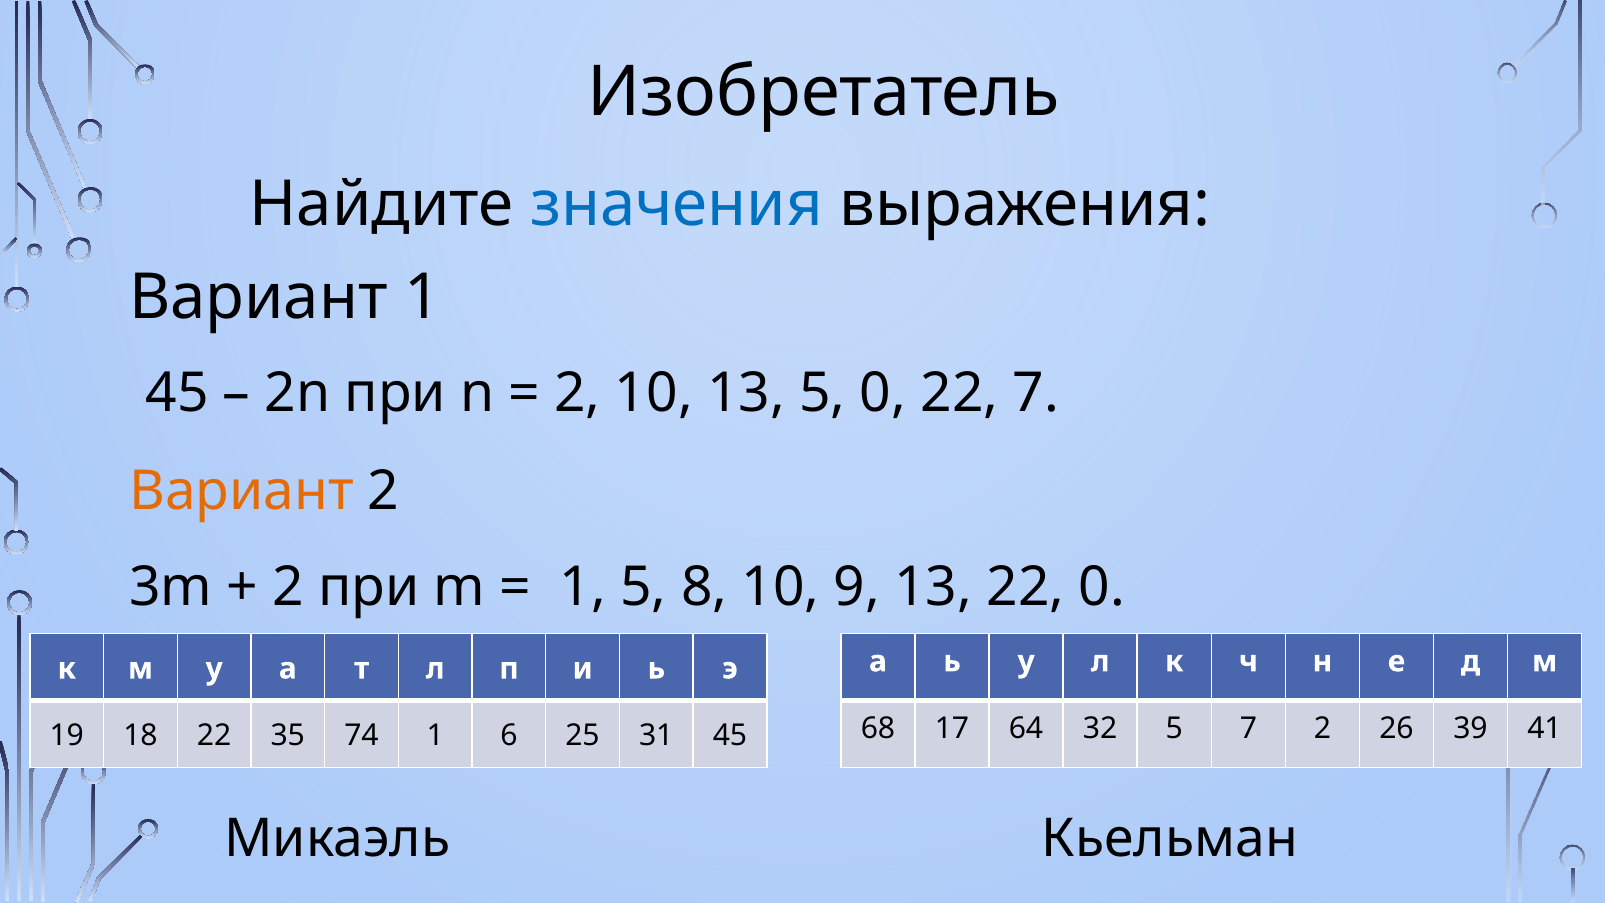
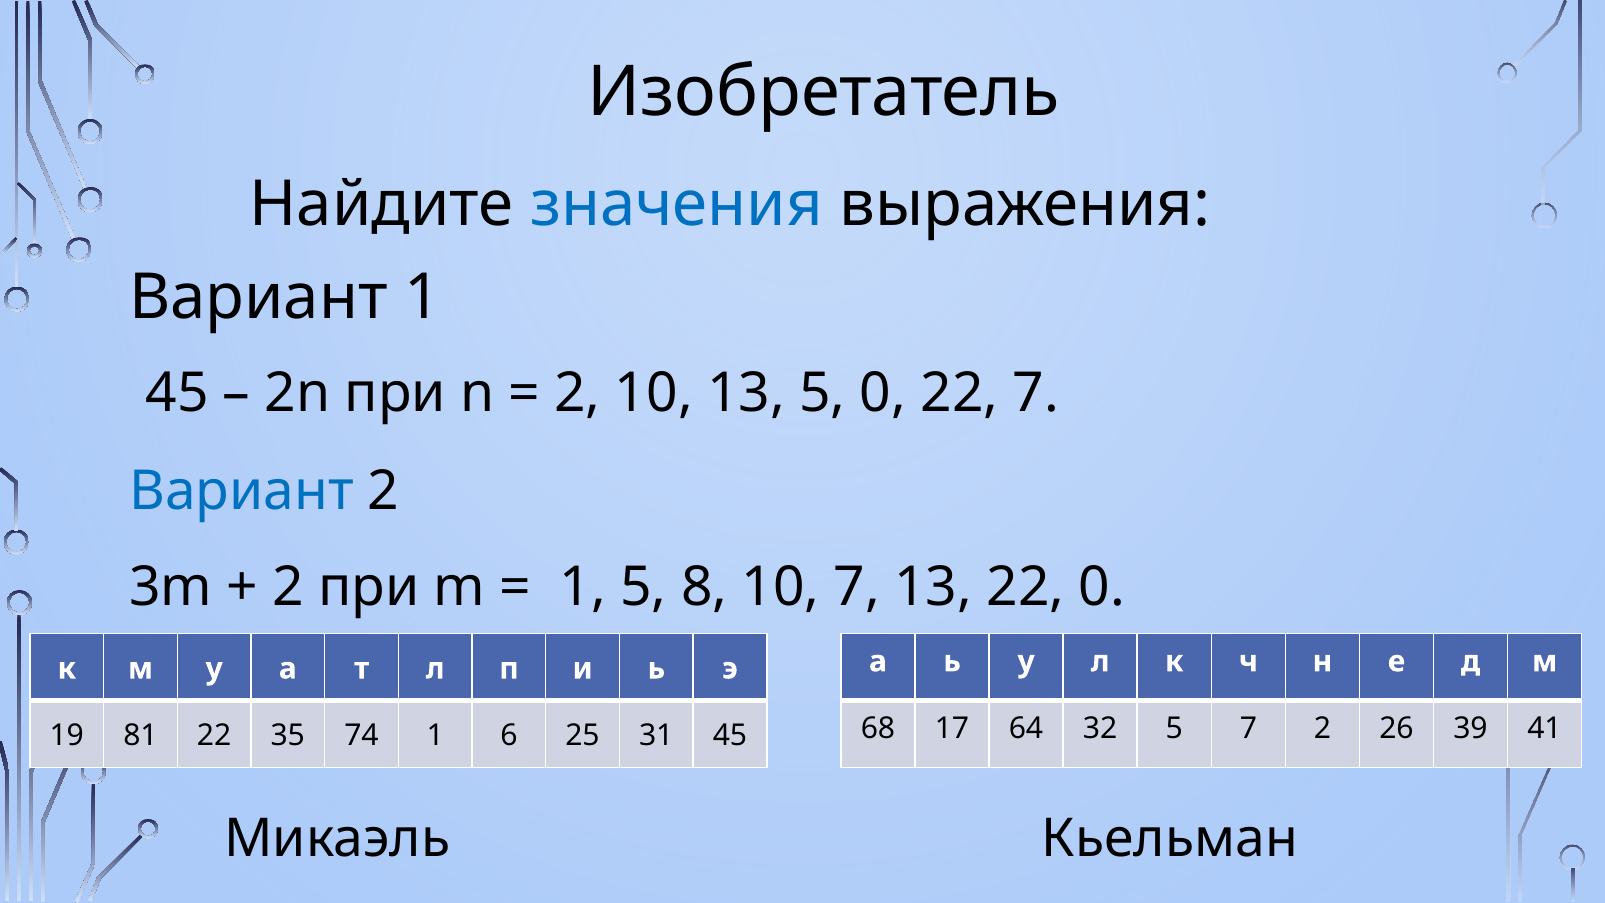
Вариант colour: orange -> blue (241, 491)
10 9: 9 -> 7 (857, 587)
18: 18 -> 81 (140, 736)
